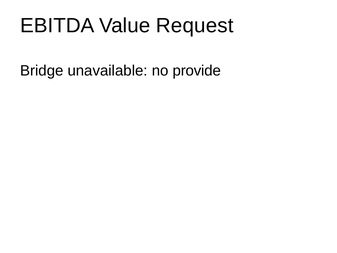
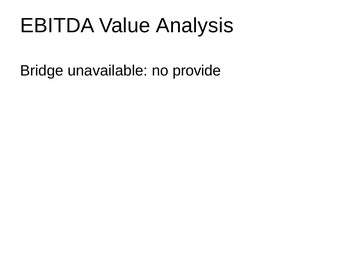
Request: Request -> Analysis (195, 26)
